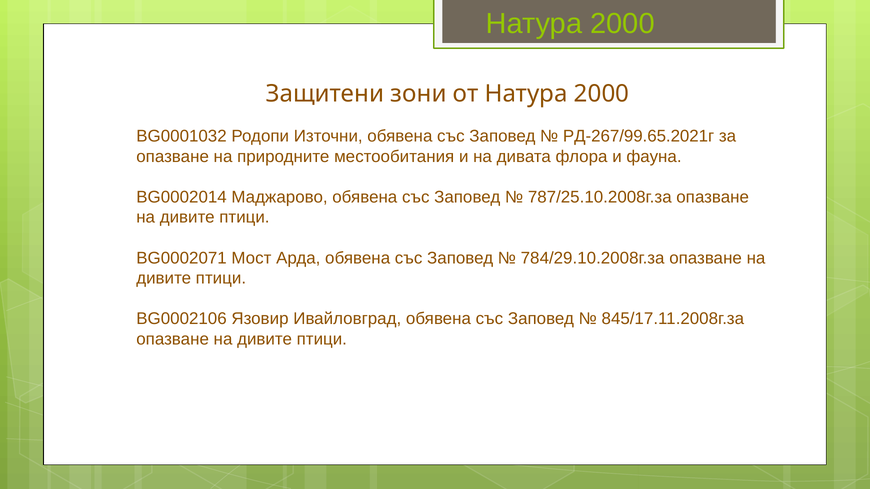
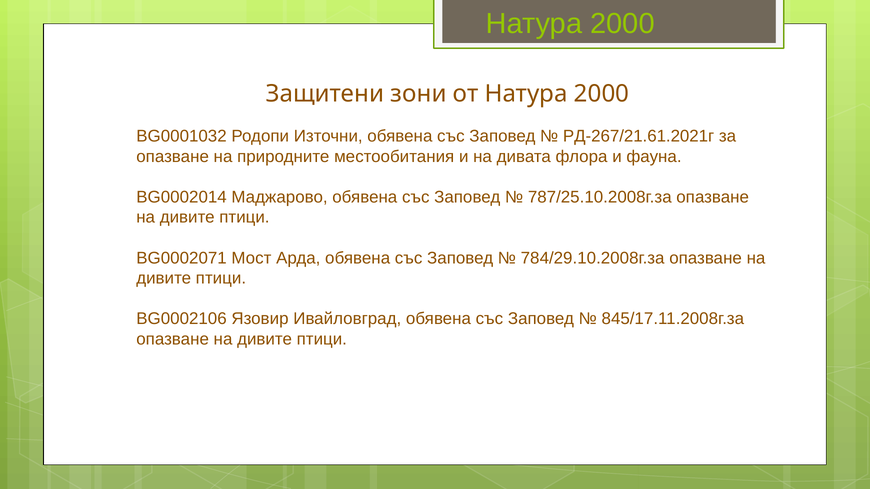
РД-267/99.65.2021г: РД-267/99.65.2021г -> РД-267/21.61.2021г (639, 136)
